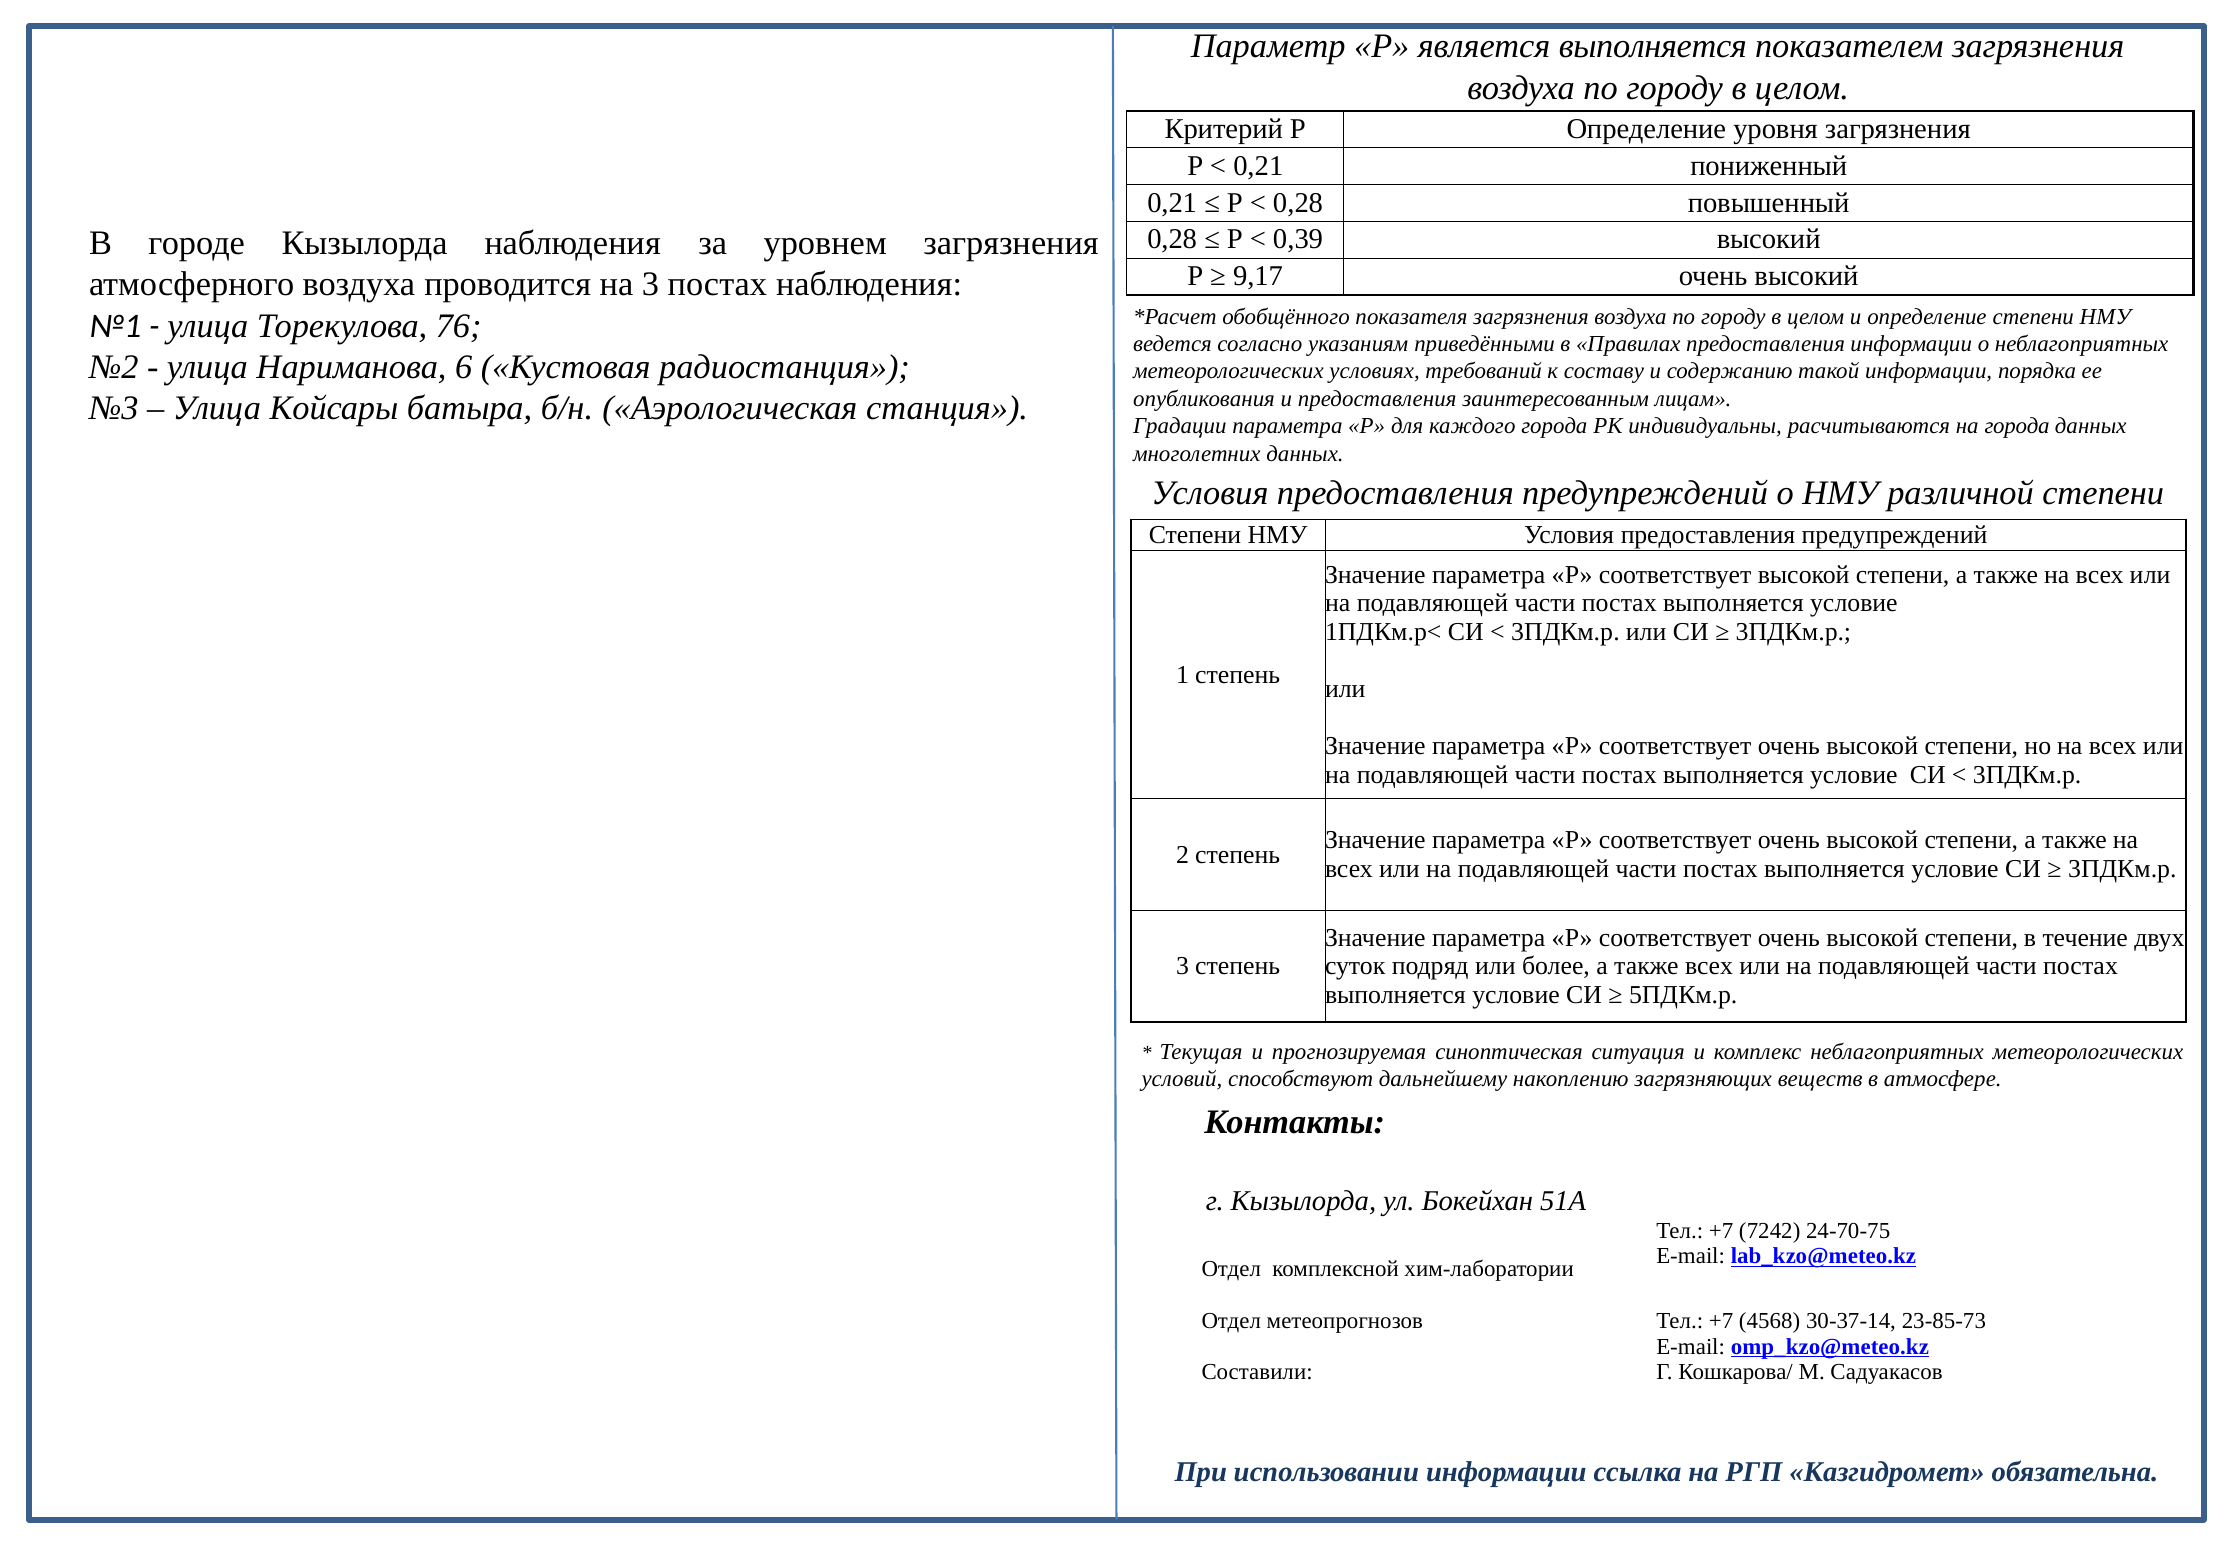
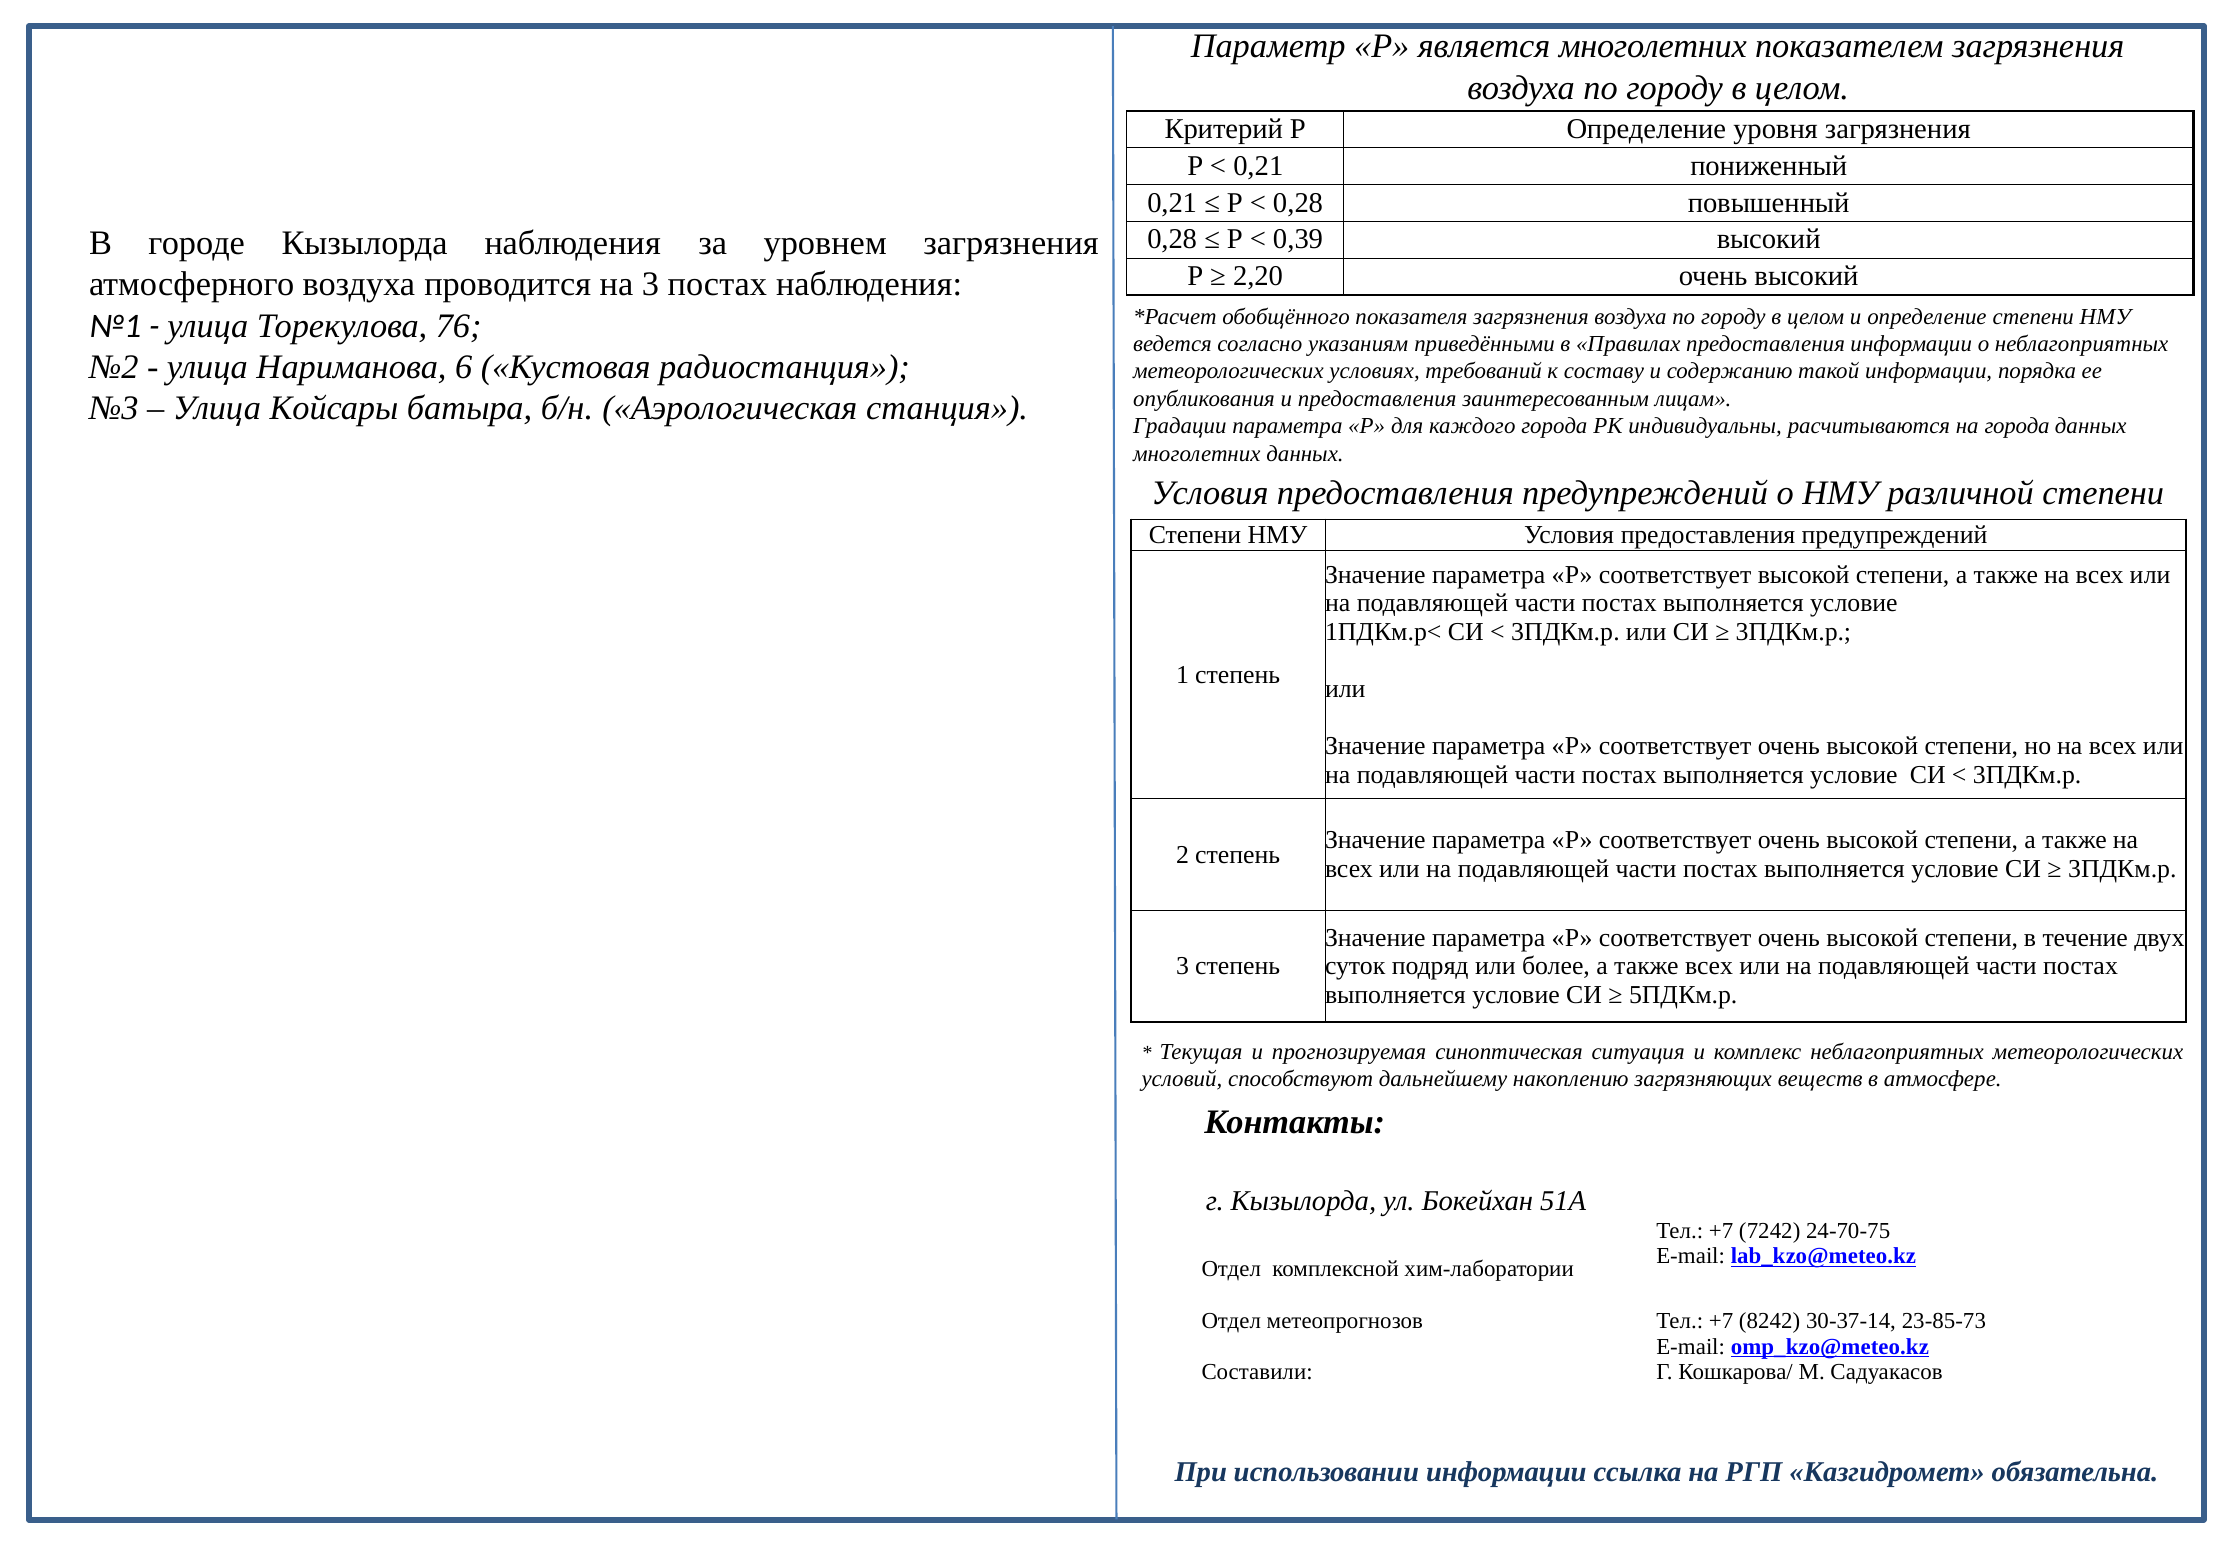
является выполняется: выполняется -> многолетних (1653, 46)
9,17: 9,17 -> 2,20 (1258, 276)
4568: 4568 -> 8242 (1770, 1321)
